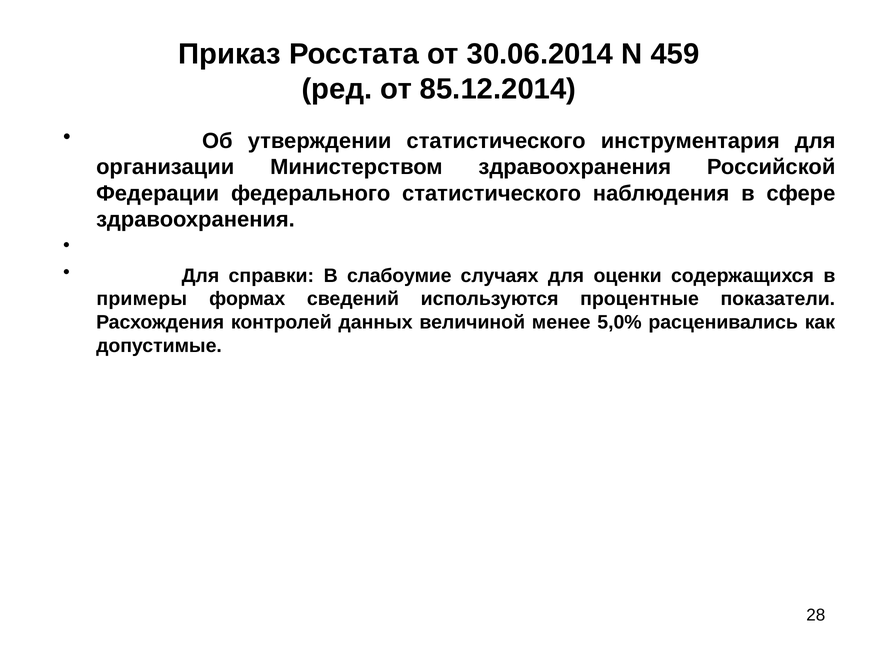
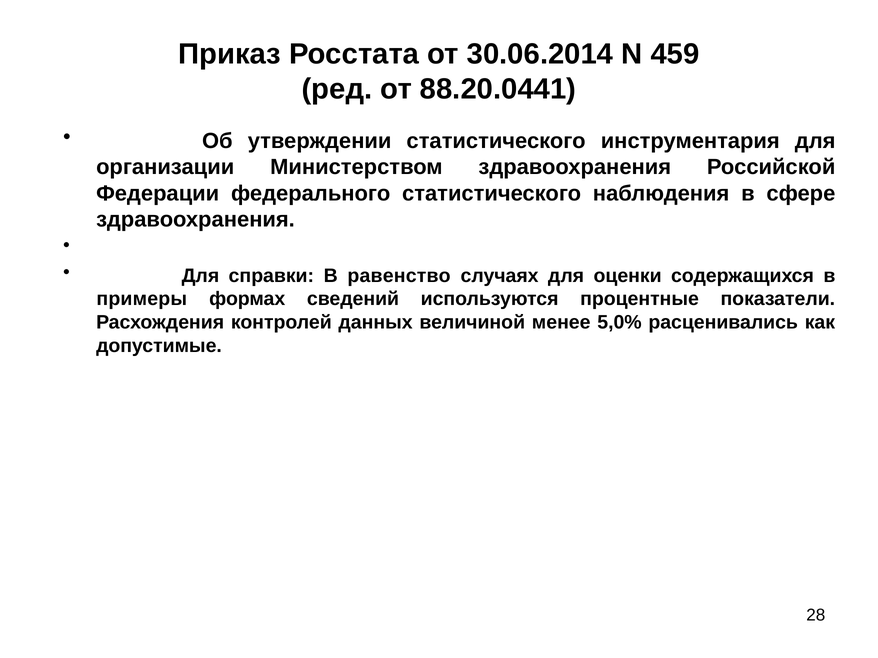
85.12.2014: 85.12.2014 -> 88.20.0441 (498, 89)
слабоумие: слабоумие -> равенство (399, 276)
